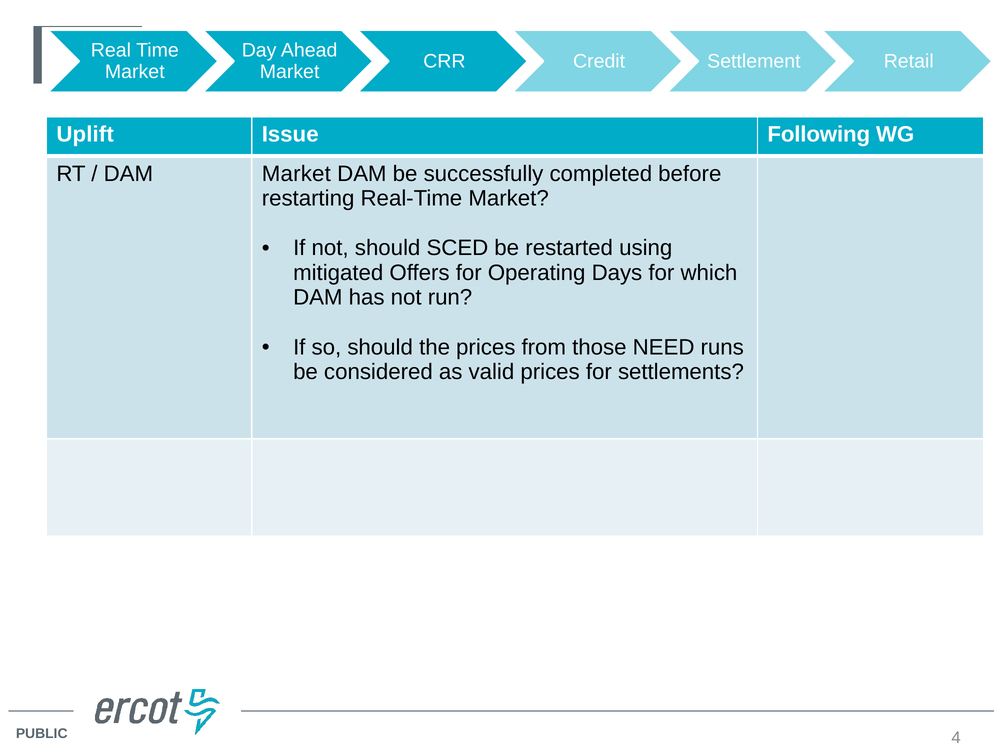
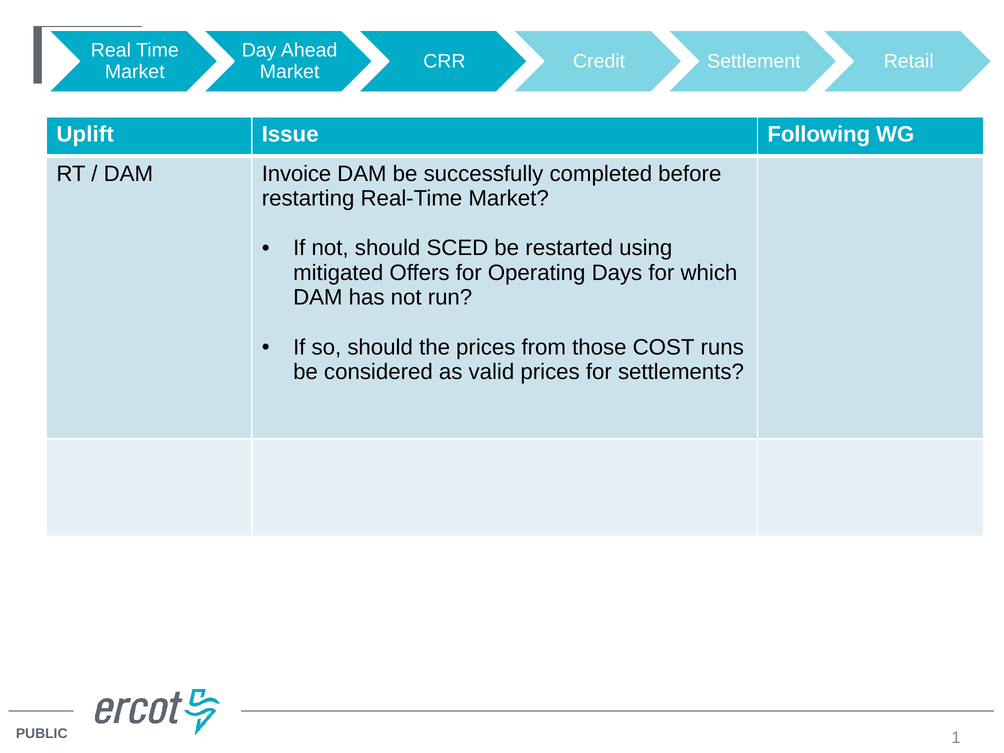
DAM Market: Market -> Invoice (297, 174)
NEED: NEED -> COST (664, 347)
4: 4 -> 1 (956, 738)
